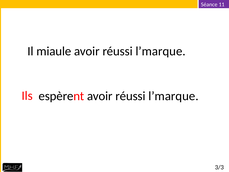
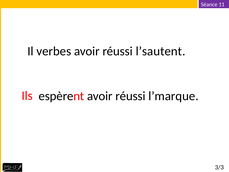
miaule: miaule -> verbes (54, 51)
l’marque: l’marque -> l’sautent (161, 51)
